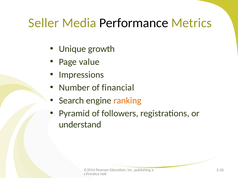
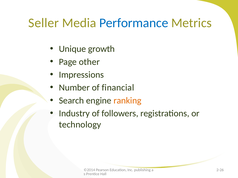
Performance colour: black -> blue (134, 23)
value: value -> other (89, 62)
Pyramid: Pyramid -> Industry (74, 114)
understand: understand -> technology (80, 125)
